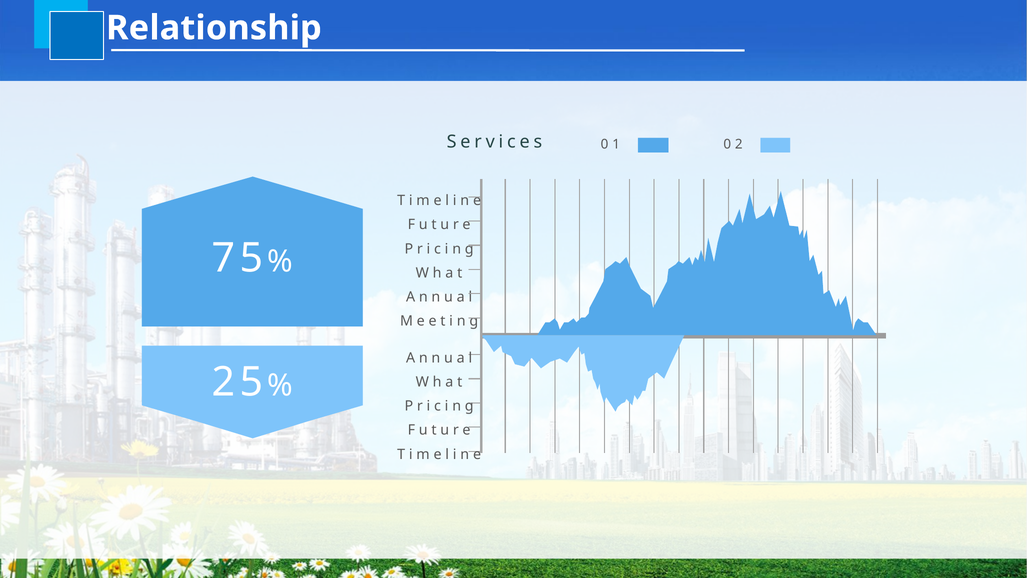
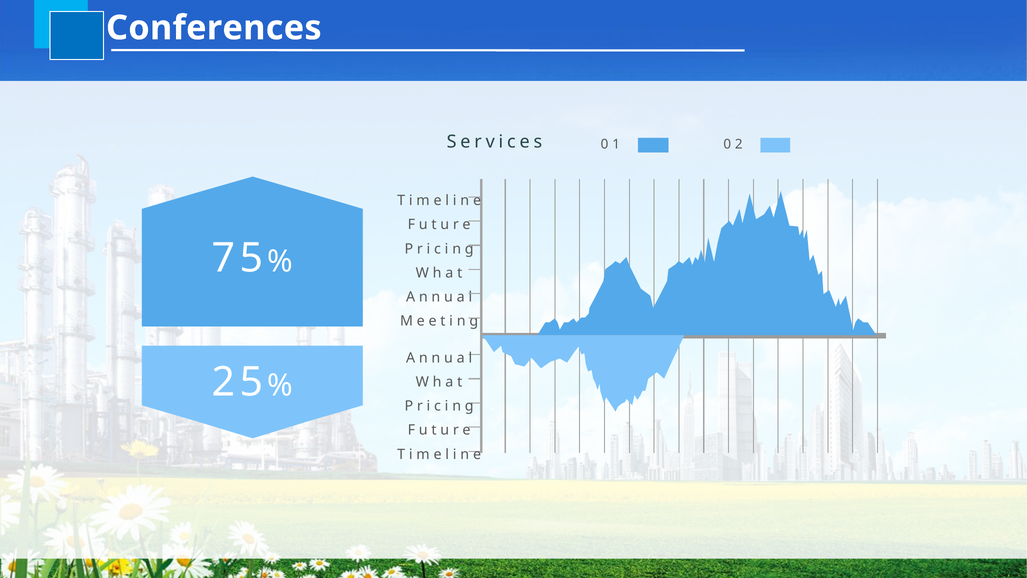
Relationship: Relationship -> Conferences (214, 28)
